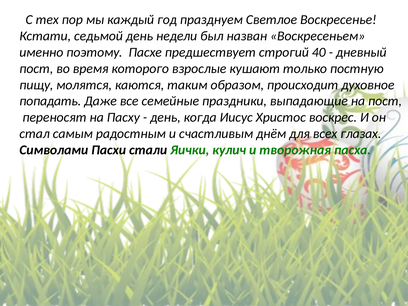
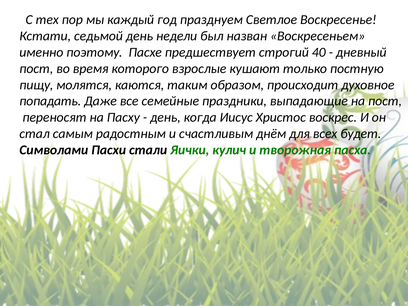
глазах: глазах -> будет (361, 134)
